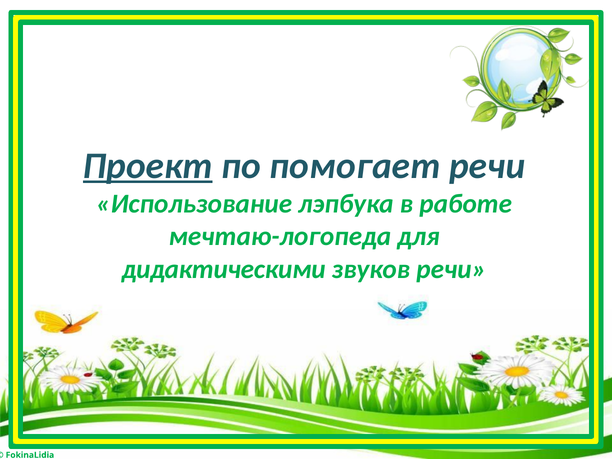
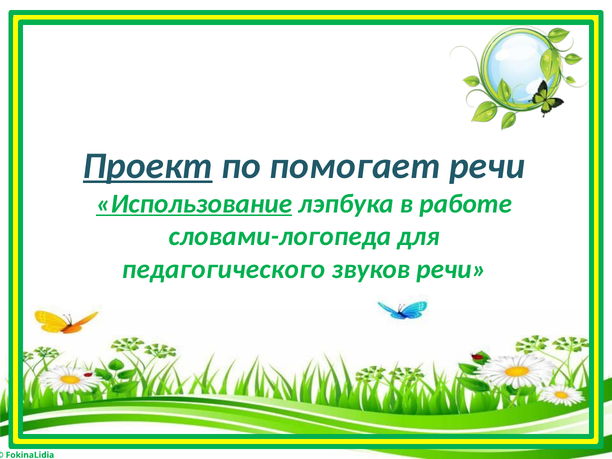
Использование underline: none -> present (194, 204)
мечтаю-логопеда: мечтаю-логопеда -> словами-логопеда (280, 236)
дидактическими: дидактическими -> педагогического (224, 269)
